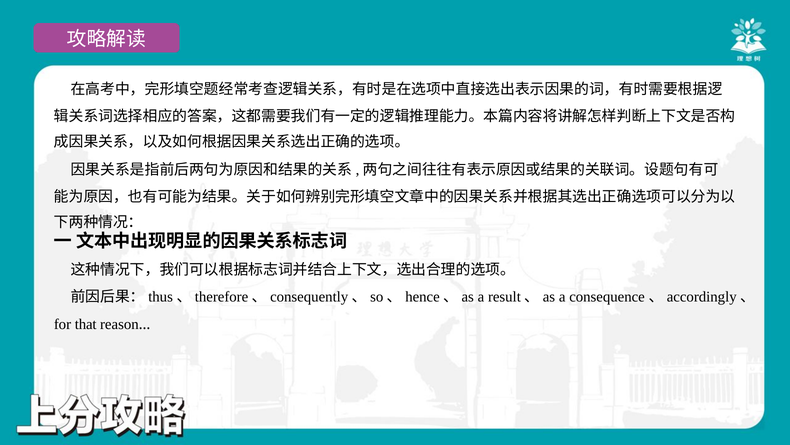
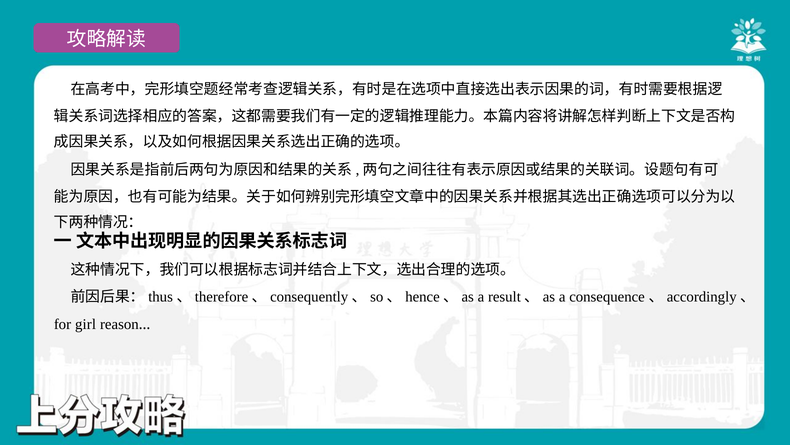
that: that -> girl (86, 324)
